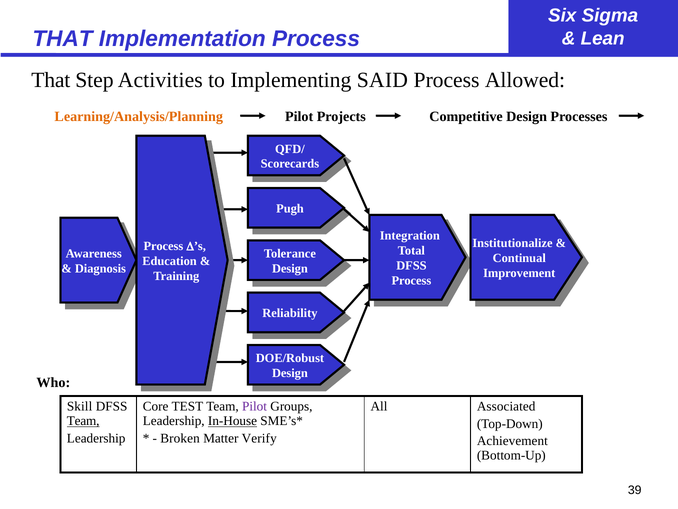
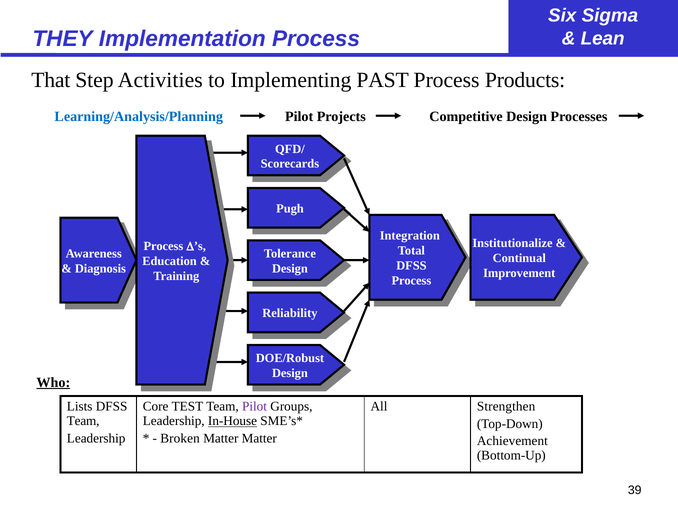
THAT: THAT -> THEY (63, 39)
SAID: SAID -> PAST (383, 80)
Allowed: Allowed -> Products (525, 80)
Learning/Analysis/Planning colour: orange -> blue (139, 116)
Who underline: none -> present (53, 382)
Skill: Skill -> Lists (80, 406)
Associated: Associated -> Strengthen (506, 406)
Team underline: present -> none (83, 421)
Matter Verify: Verify -> Matter (259, 438)
